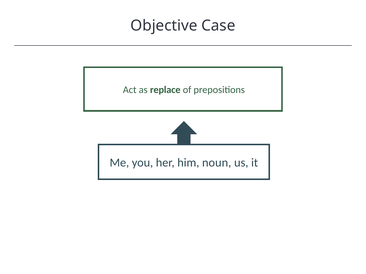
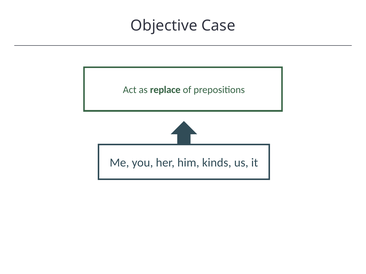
noun: noun -> kinds (217, 163)
